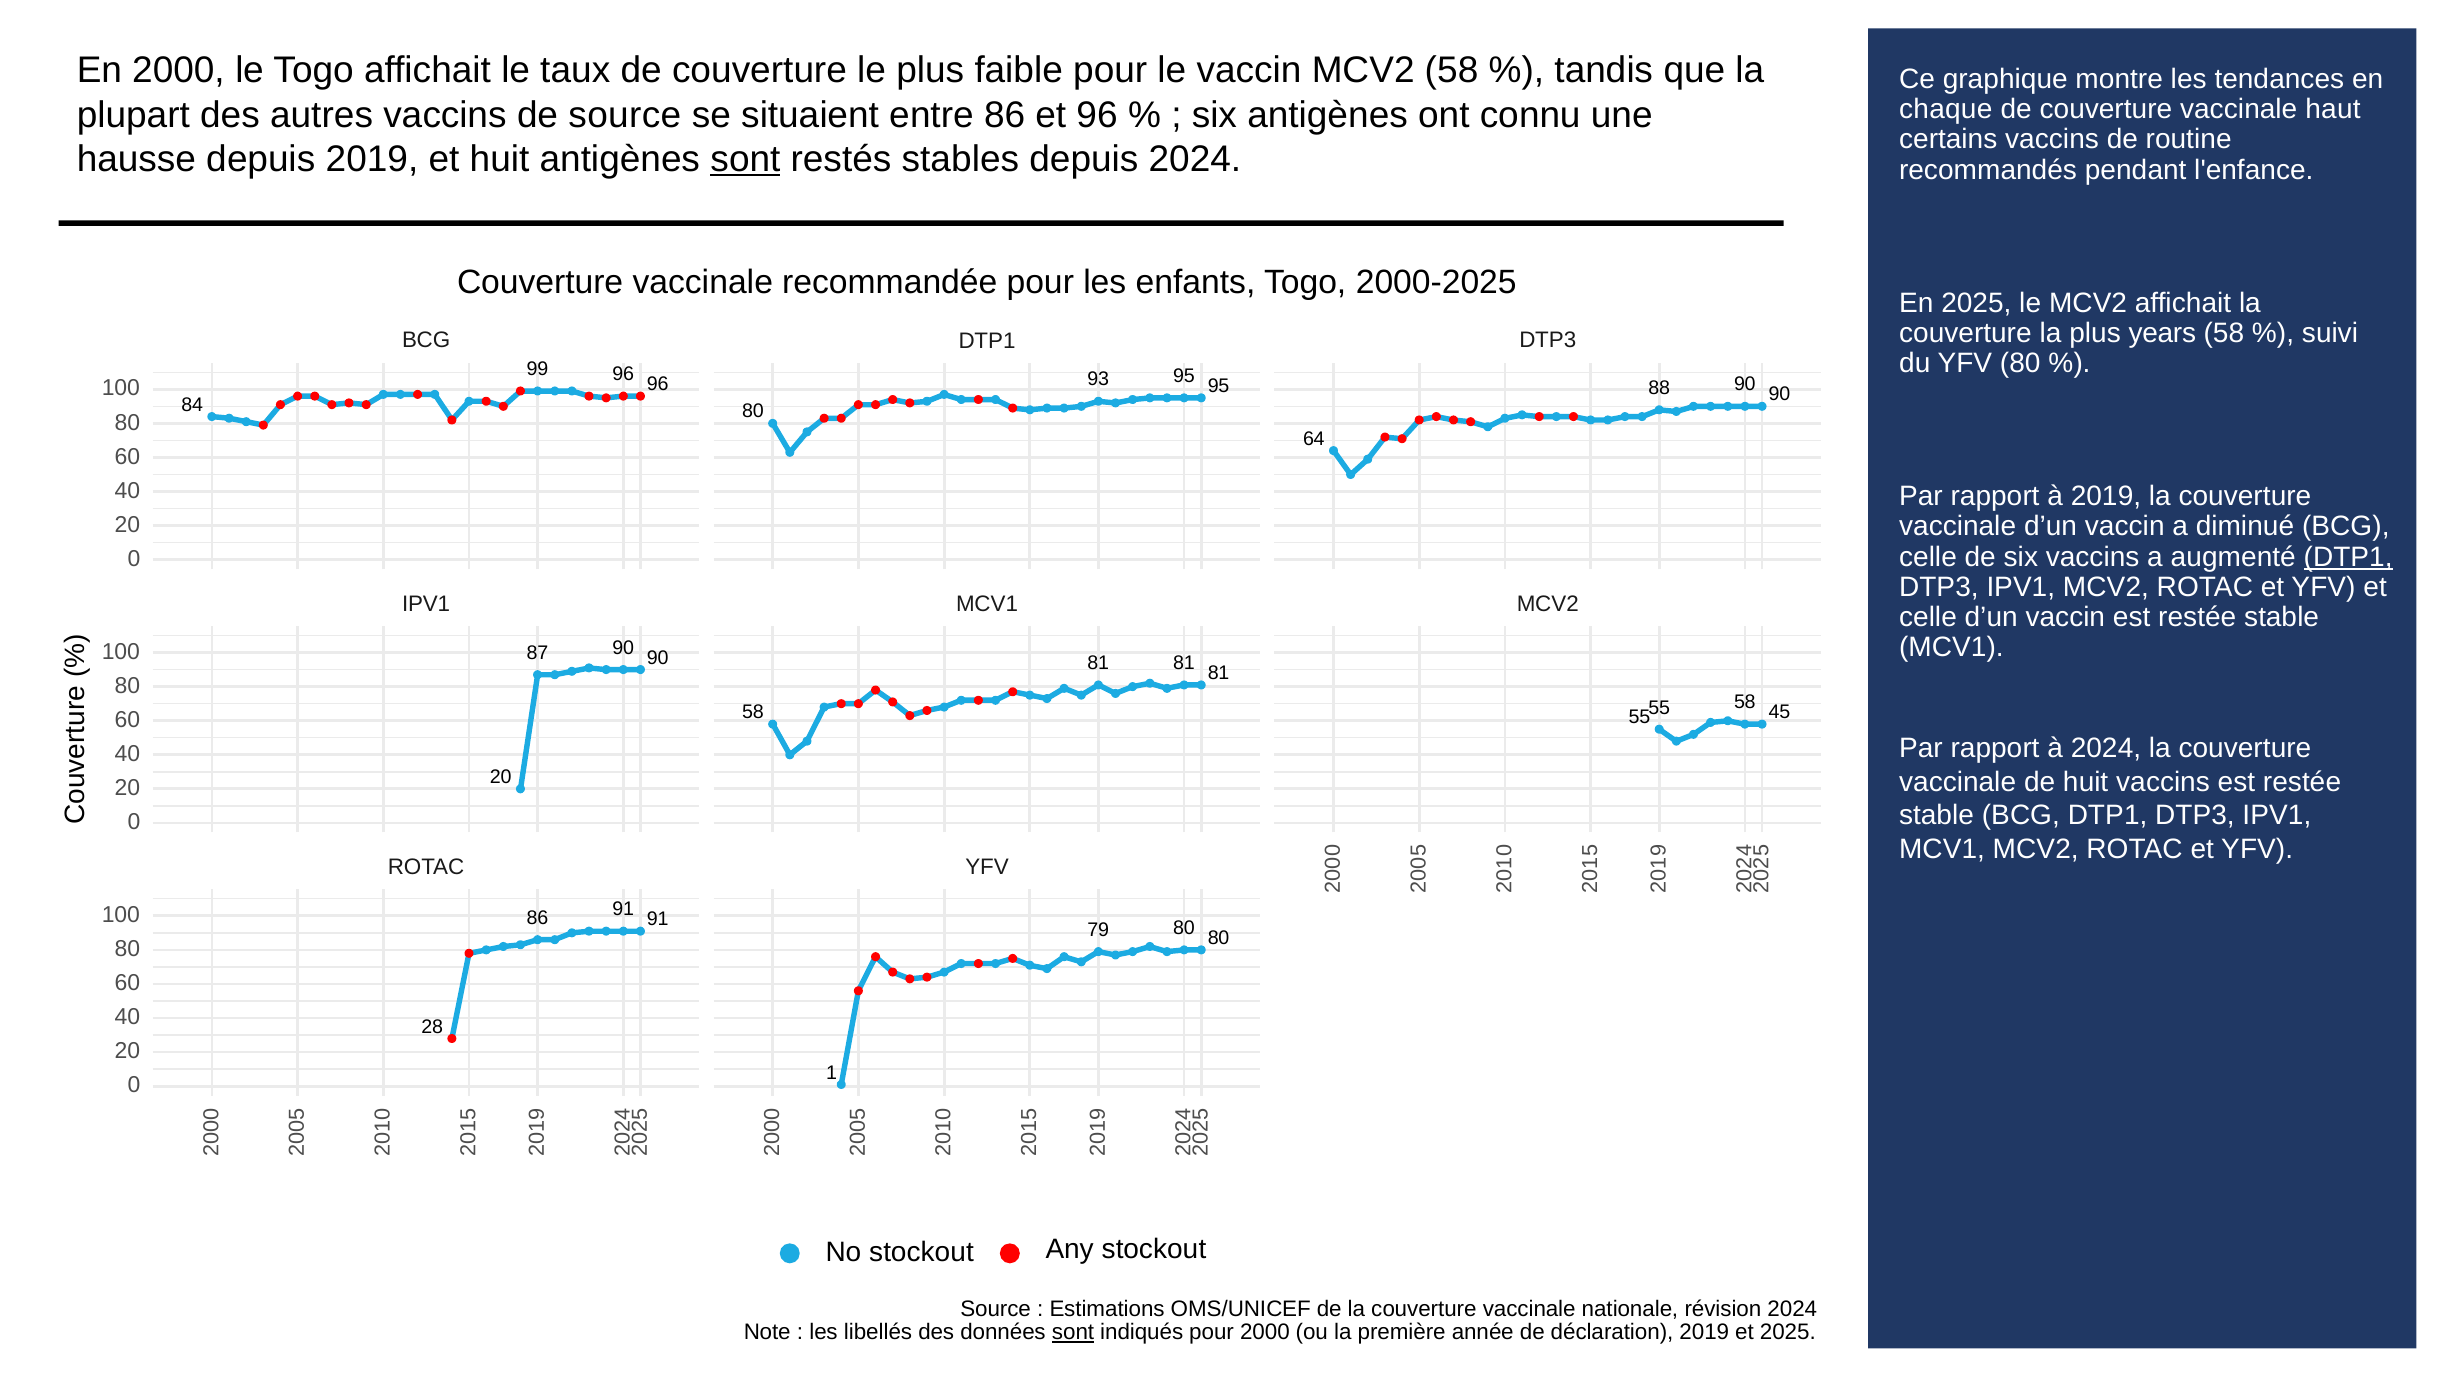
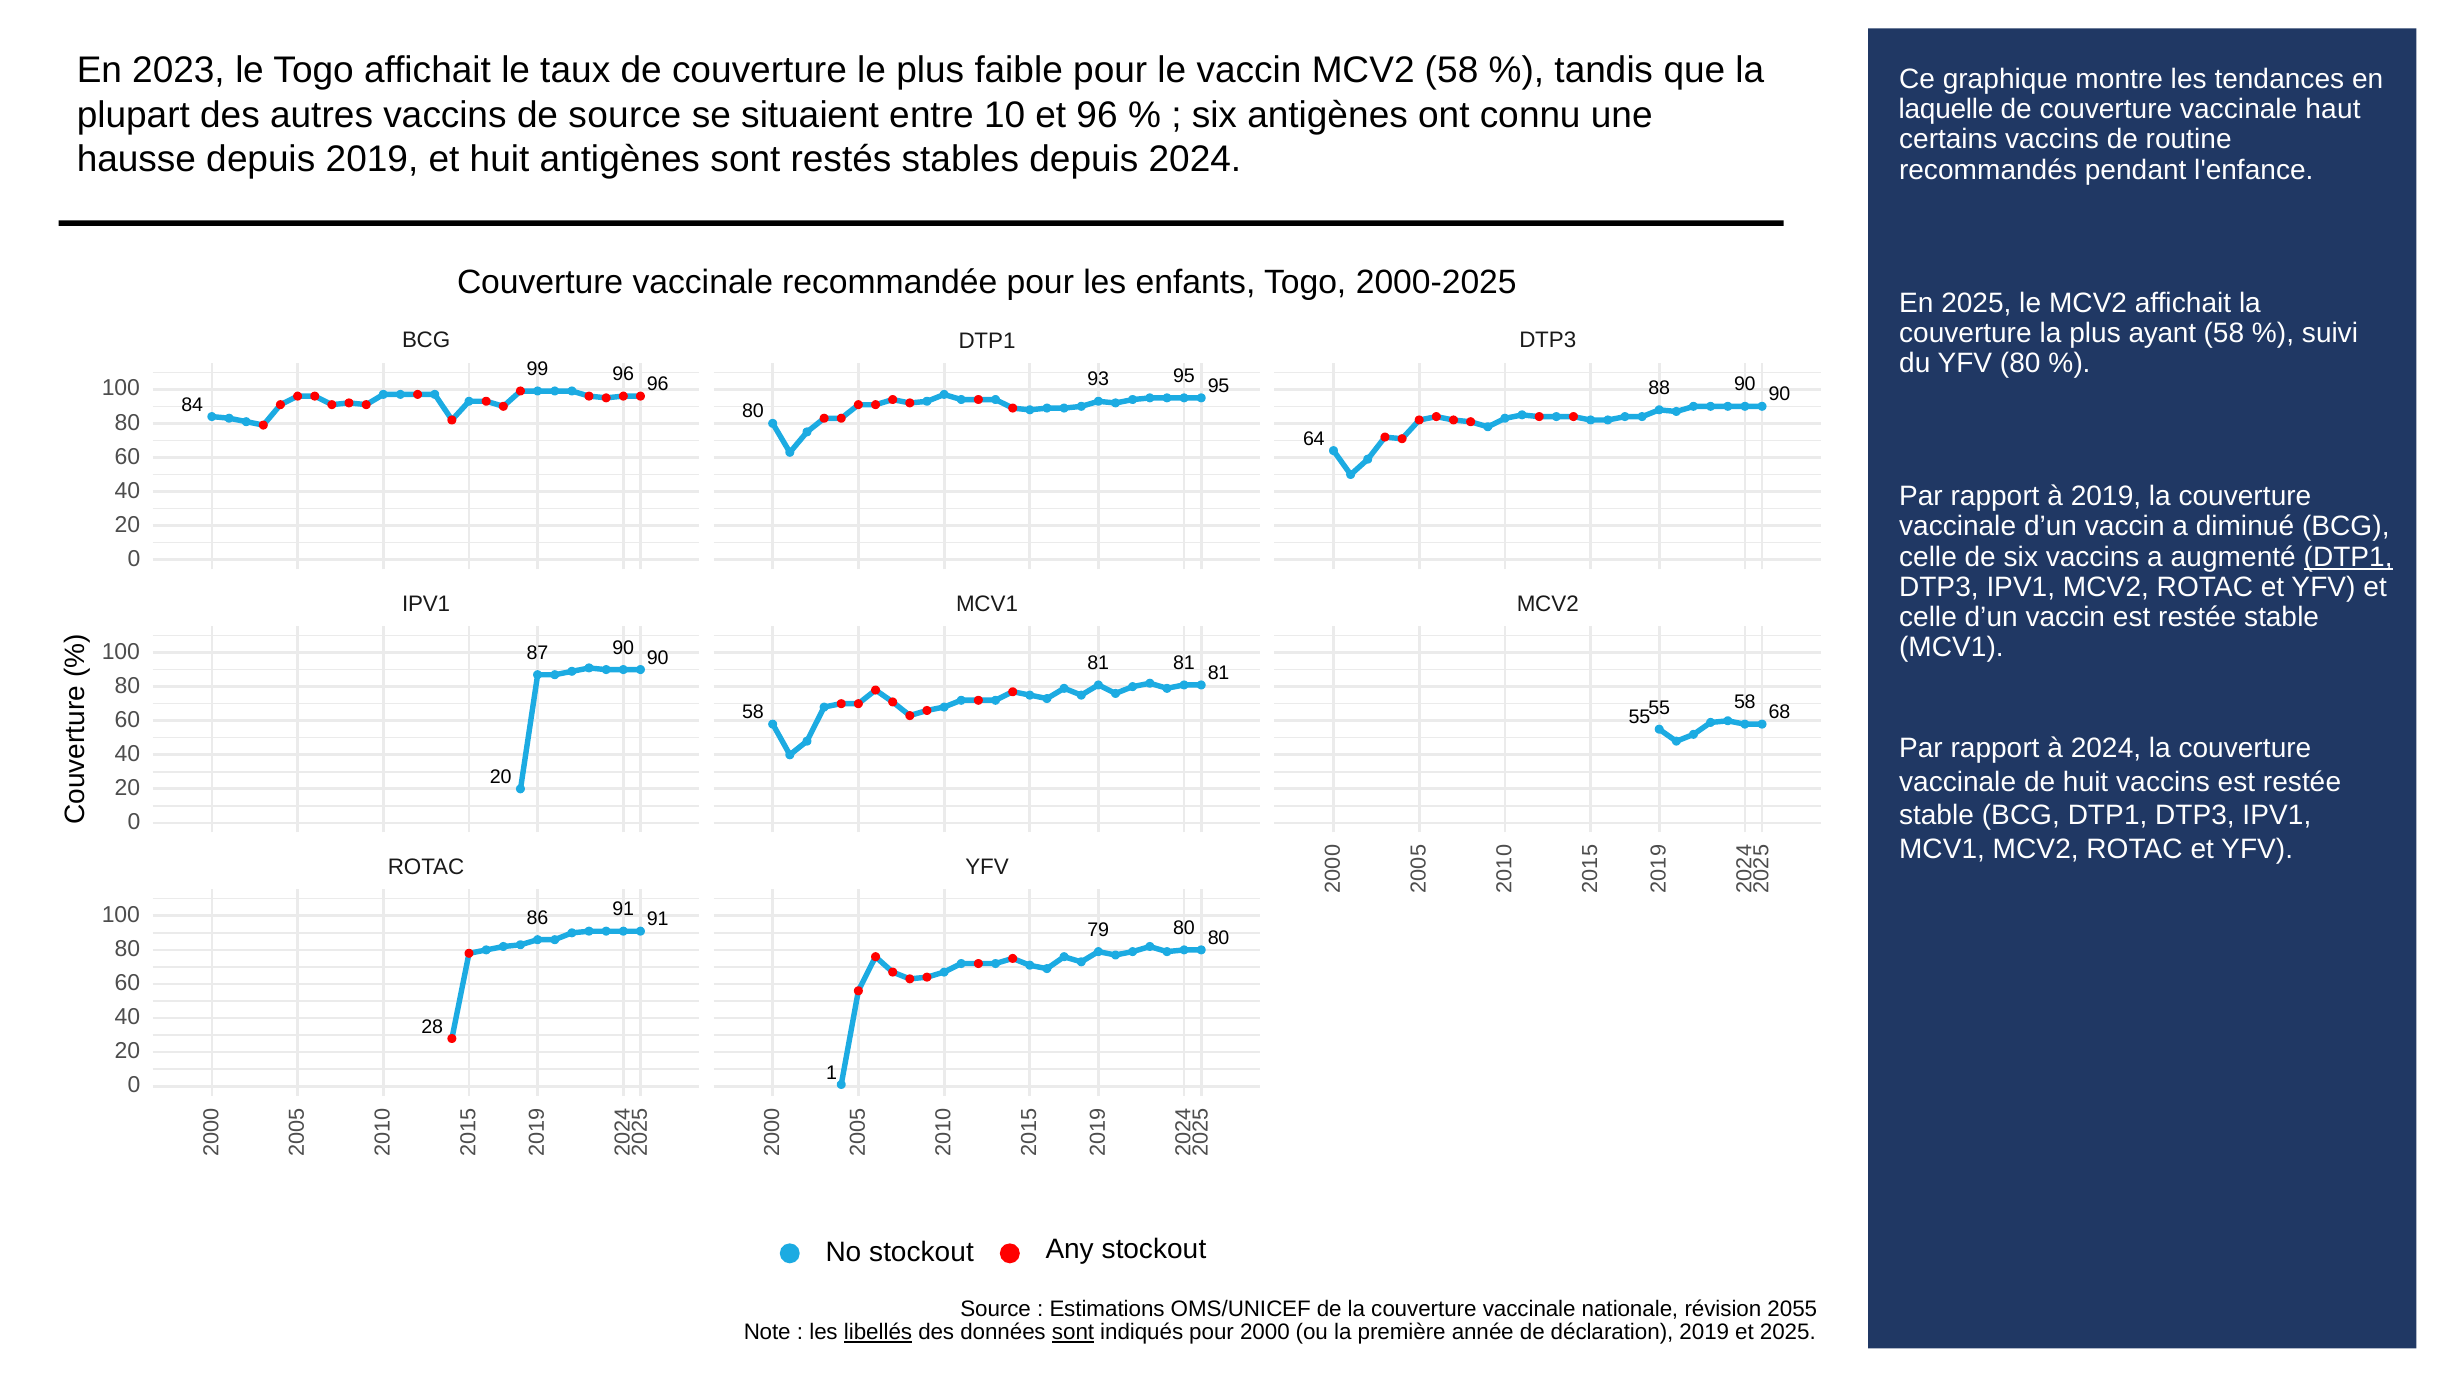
En 2000: 2000 -> 2023 (178, 71)
chaque: chaque -> laquelle (1946, 109)
entre 86: 86 -> 10 (1005, 115)
sont underline: present -> none (745, 159)
years: years -> ayant (2162, 333)
45: 45 -> 68 (1779, 712)
révision 2024: 2024 -> 2055 (1792, 1308)
libellés underline: none -> present (878, 1332)
